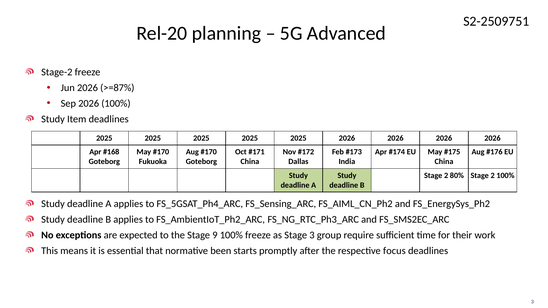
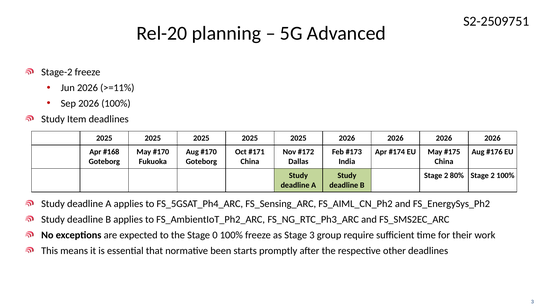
>=87%: >=87% -> >=11% (117, 88)
9: 9 -> 0 (215, 235)
focus: focus -> other (394, 251)
